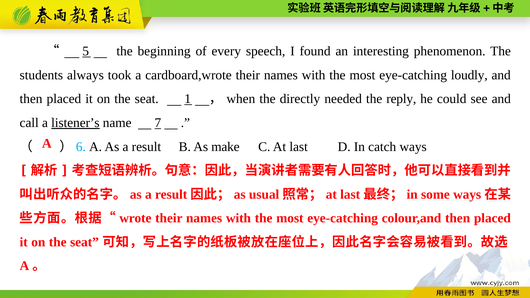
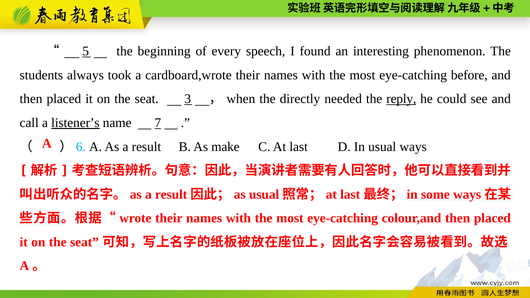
loudly: loudly -> before (469, 75)
1: 1 -> 3 (188, 99)
reply underline: none -> present (401, 99)
catch: catch -> usual (382, 147)
